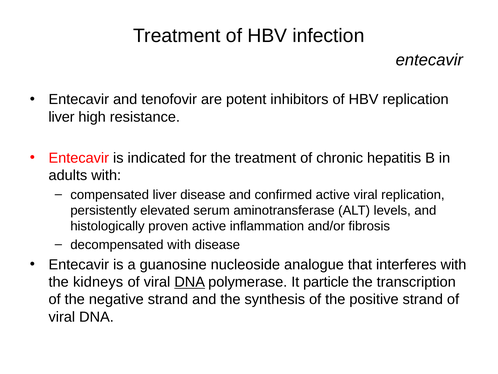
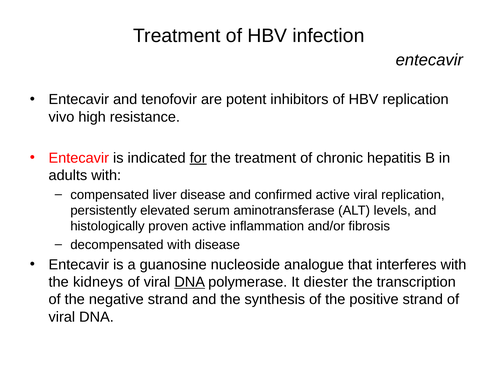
liver: liver -> vivo (61, 117)
for underline: none -> present (198, 158)
particle: particle -> diester (326, 282)
